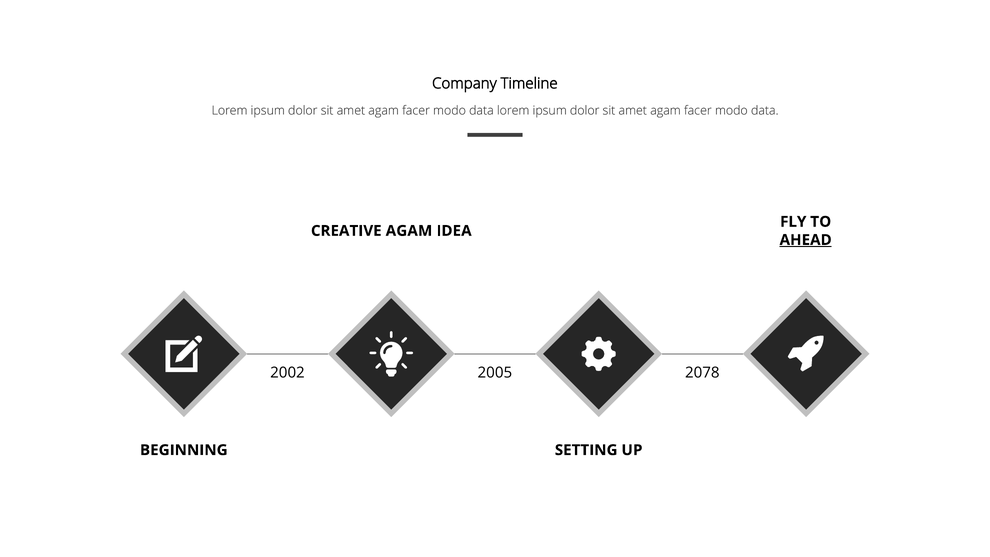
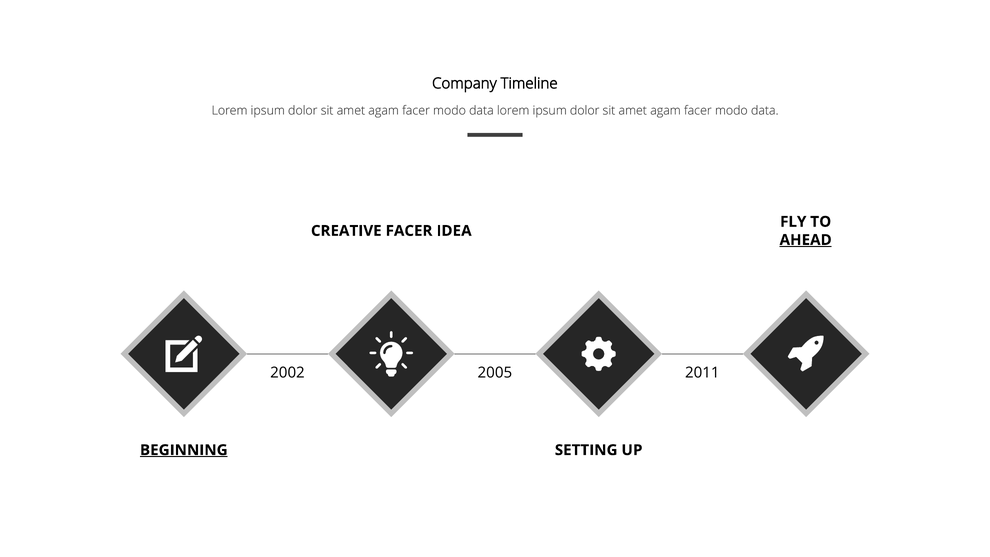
CREATIVE AGAM: AGAM -> FACER (409, 231)
2078: 2078 -> 2011 (702, 373)
BEGINNING underline: none -> present (184, 450)
